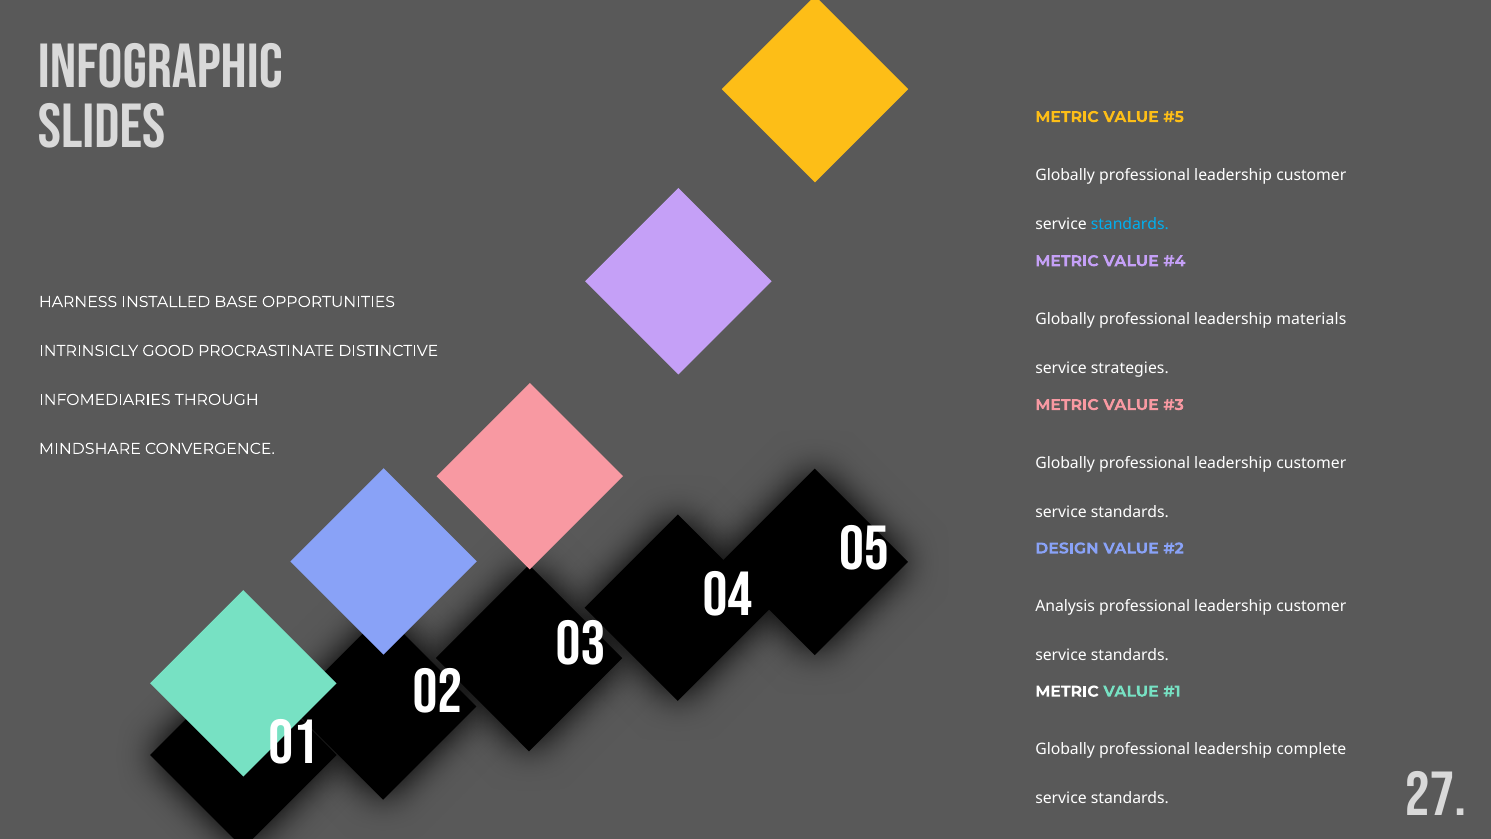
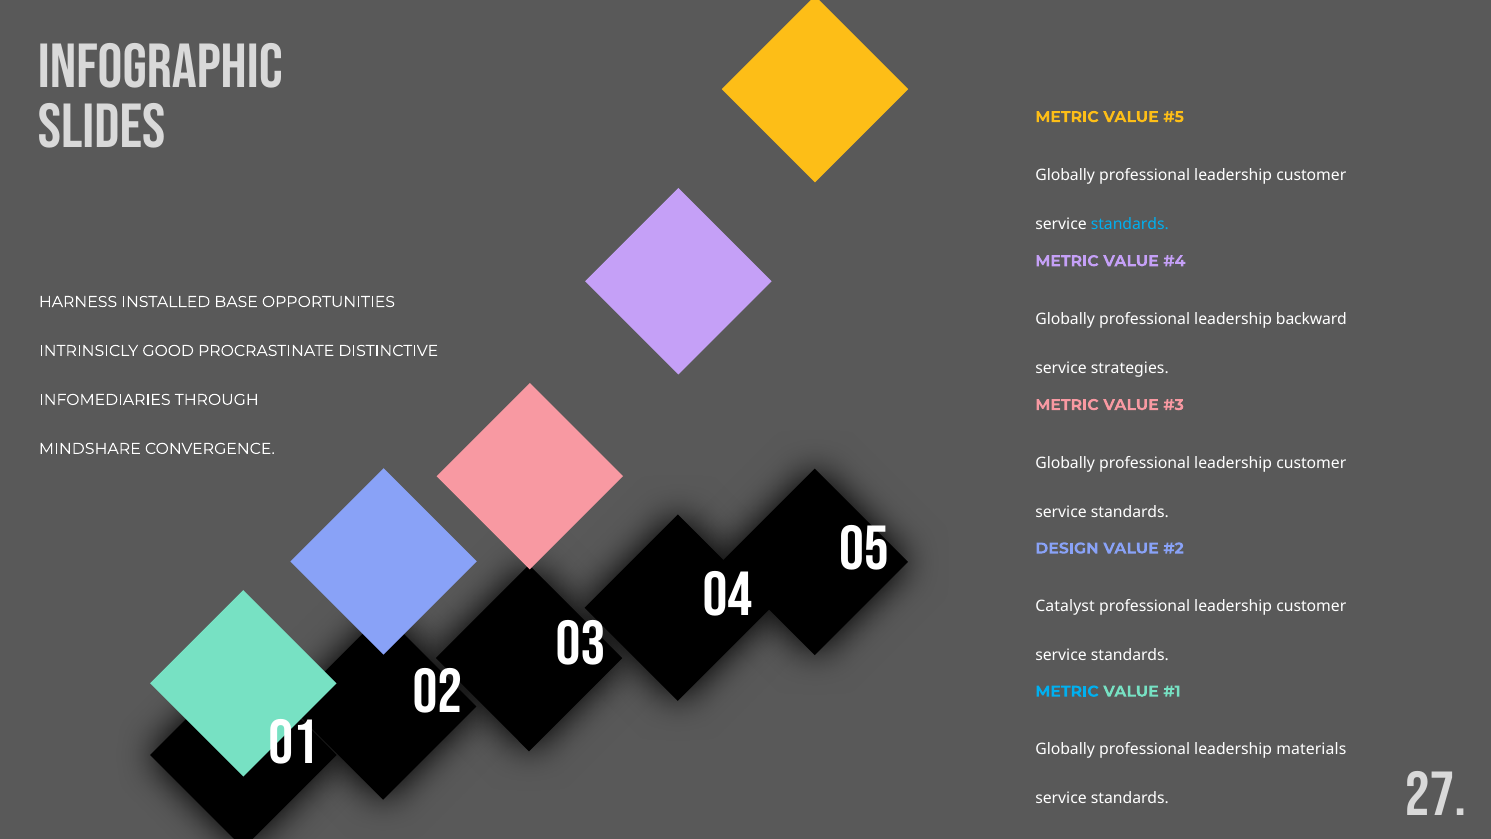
materials: materials -> backward (1311, 319)
Analysis: Analysis -> Catalyst (1065, 607)
METRIC colour: white -> light blue (1067, 691)
complete: complete -> materials (1311, 750)
